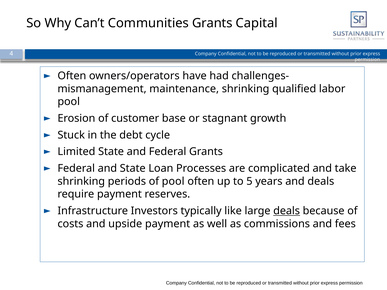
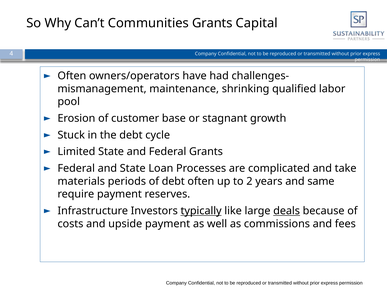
shrinking: shrinking -> materials (81, 181)
of pool: pool -> debt (173, 181)
5: 5 -> 2 (249, 181)
and deals: deals -> same (321, 181)
typically underline: none -> present (201, 211)
